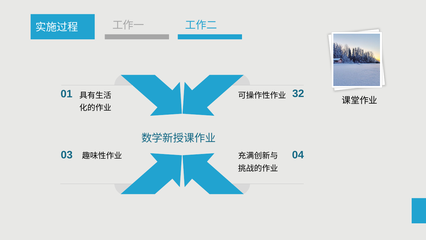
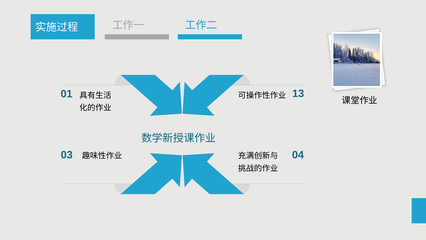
32: 32 -> 13 (298, 94)
